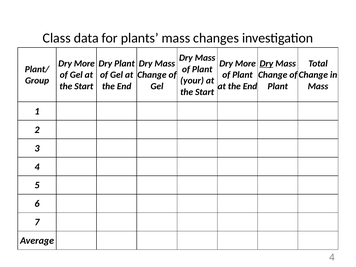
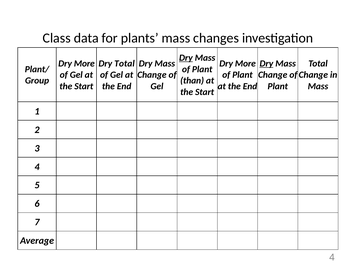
Dry underline: none -> present (186, 58)
Dry Plant: Plant -> Total (124, 63)
your: your -> than (192, 81)
